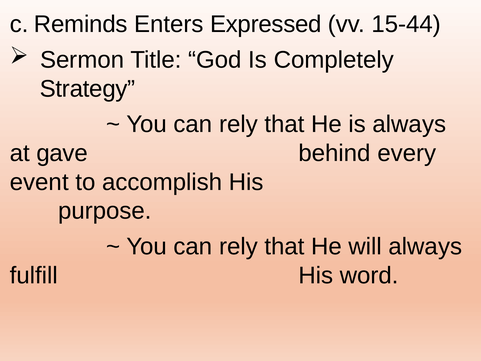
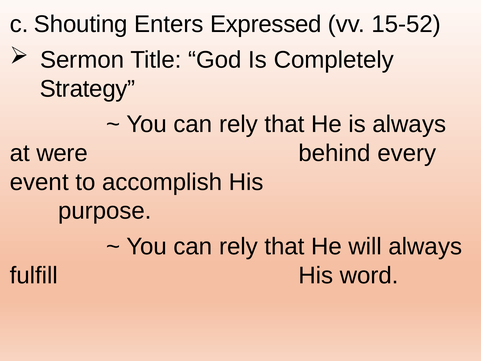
Reminds: Reminds -> Shouting (81, 24)
15-44: 15-44 -> 15-52 (406, 24)
gave: gave -> were (62, 153)
